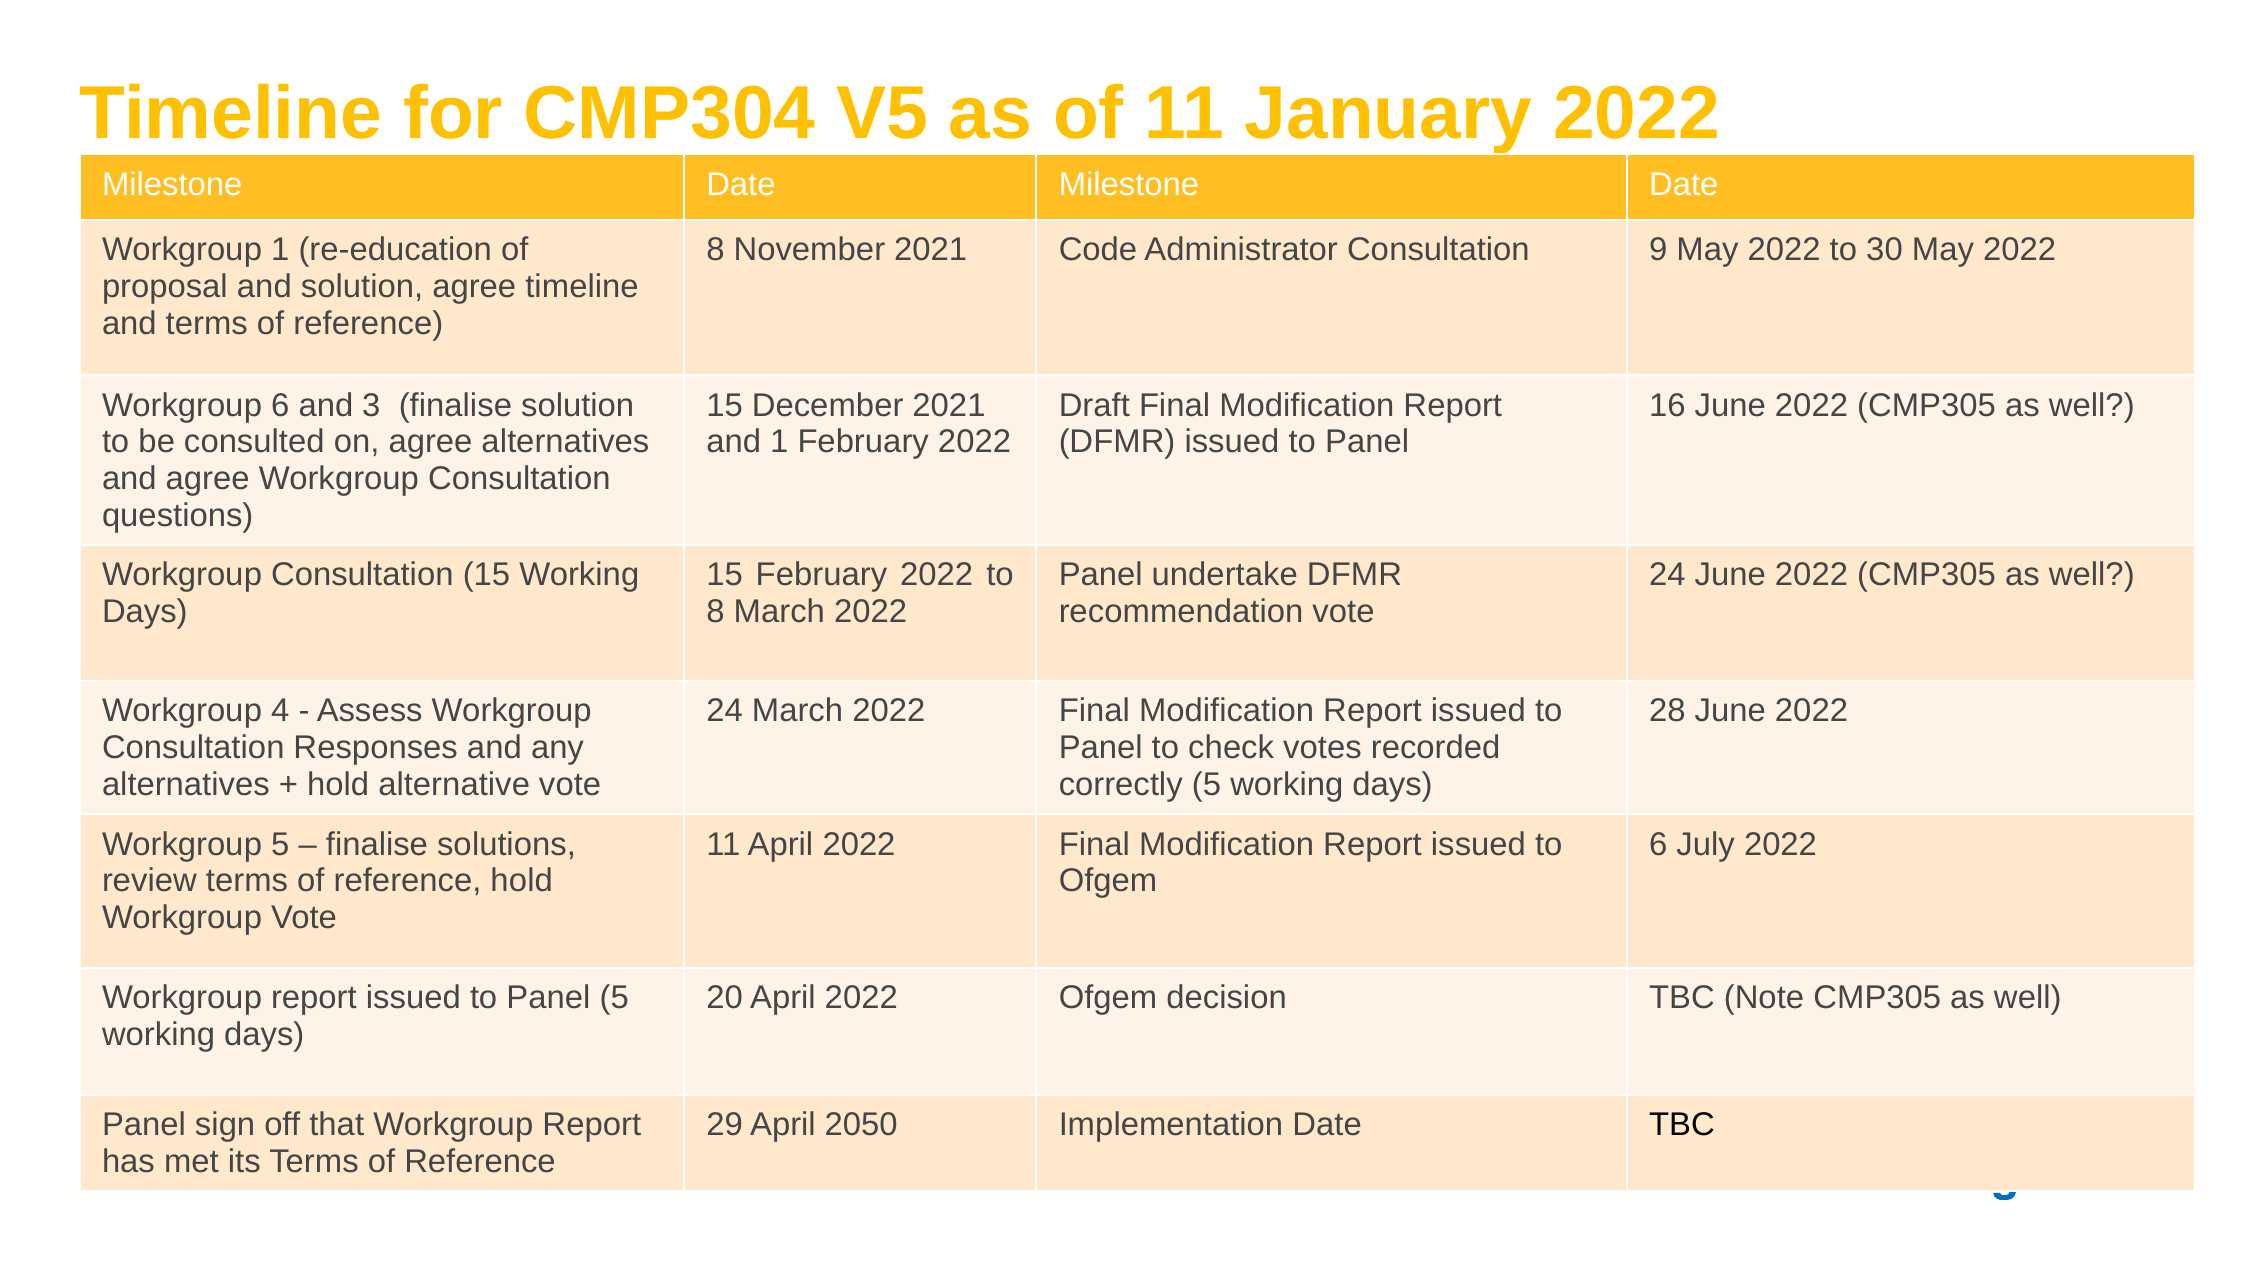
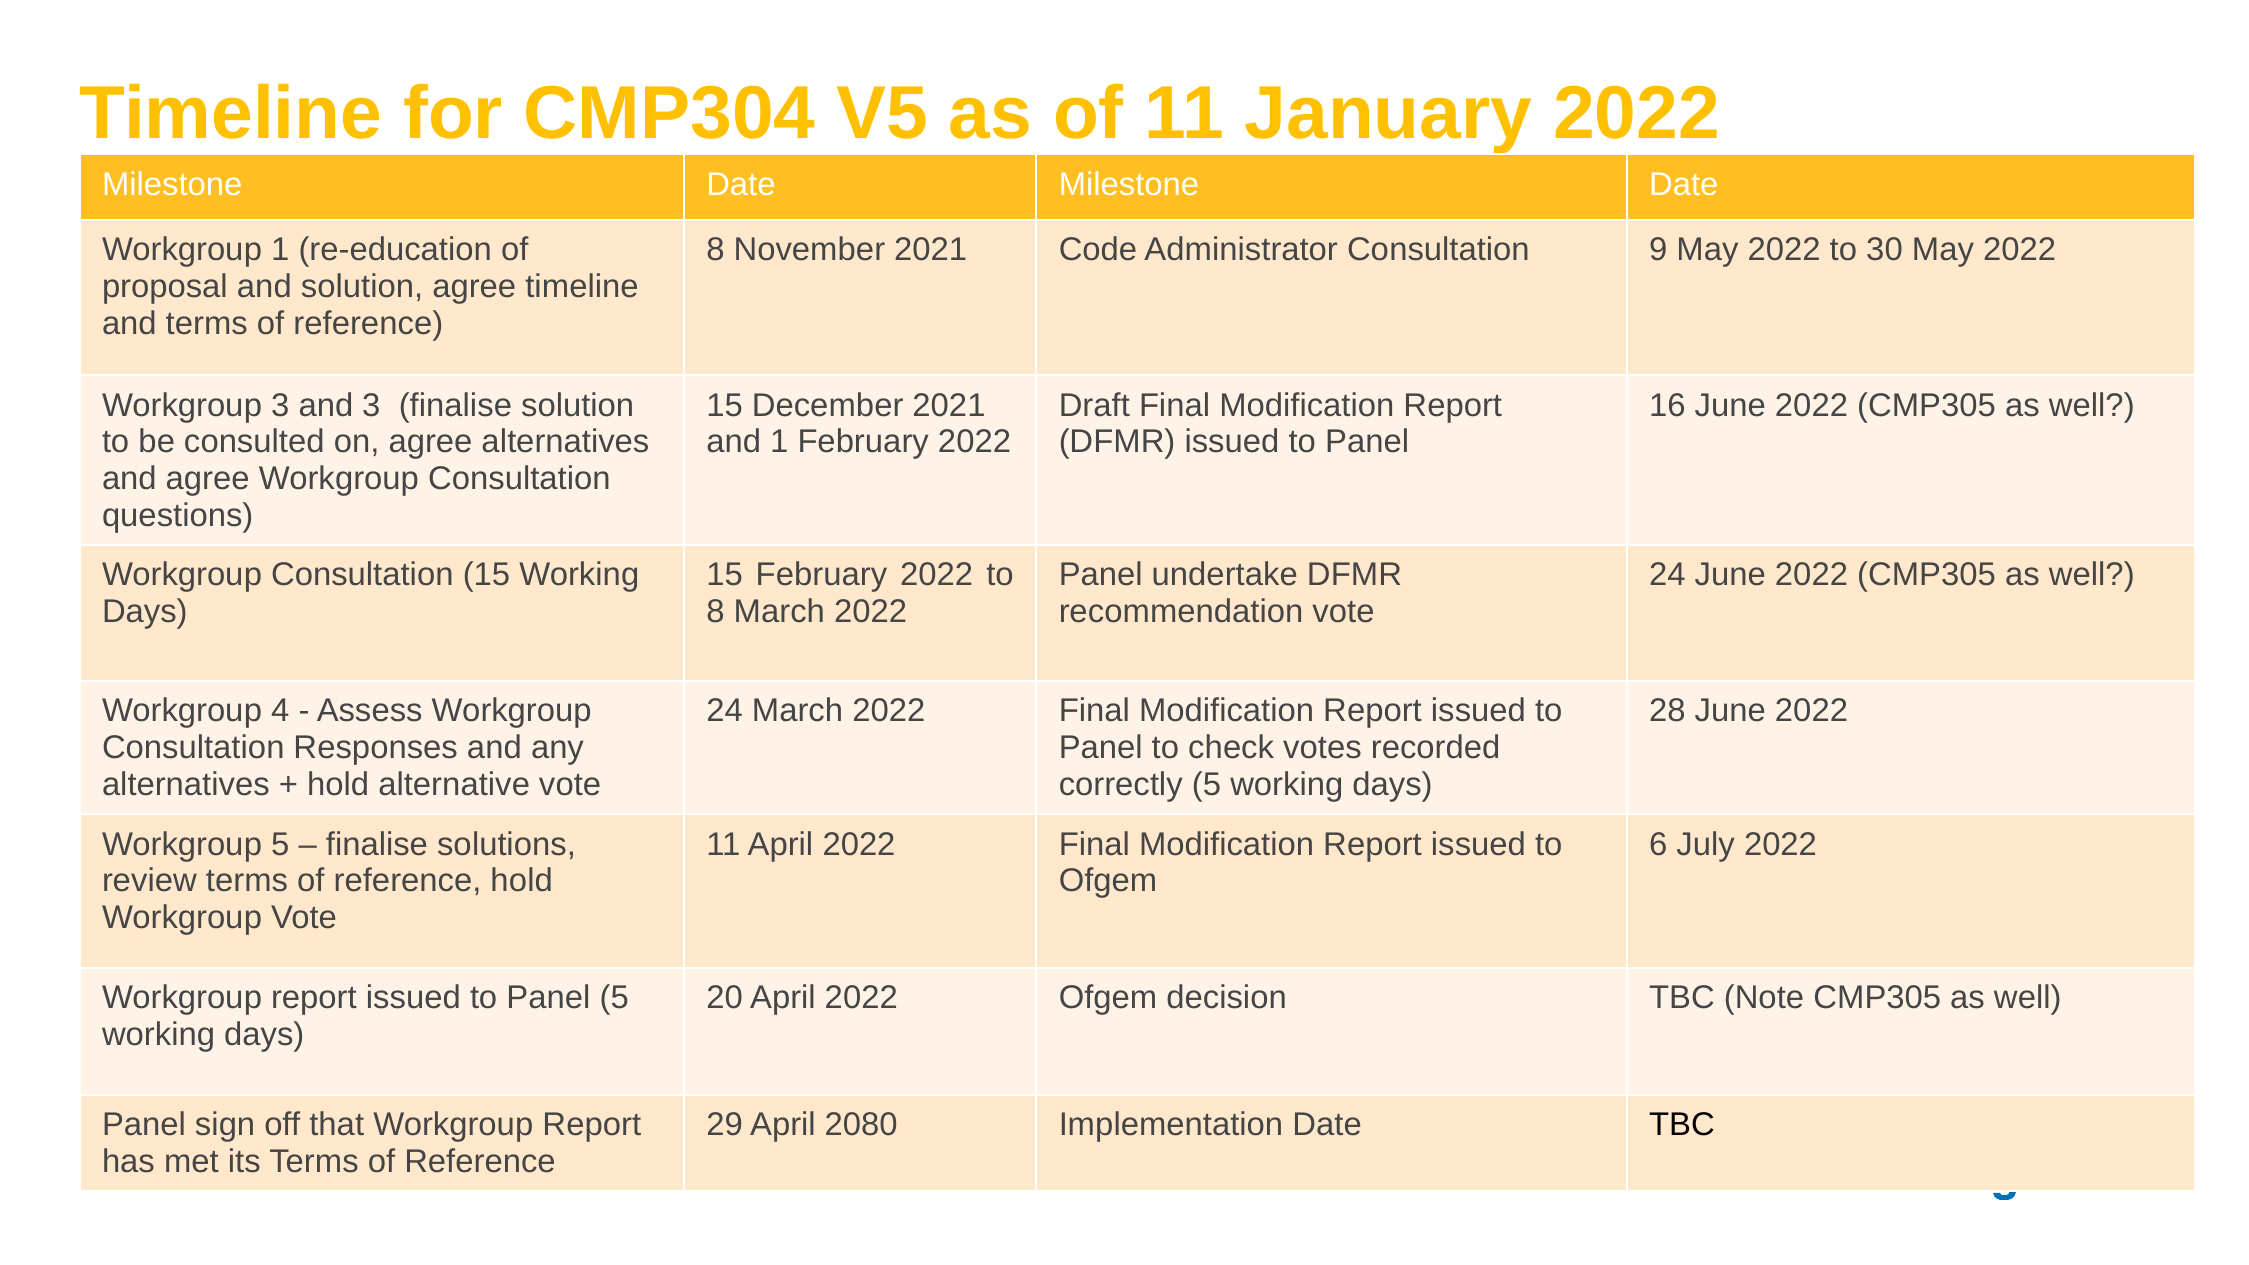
Workgroup 6: 6 -> 3 (280, 405)
2050: 2050 -> 2080 (861, 1125)
